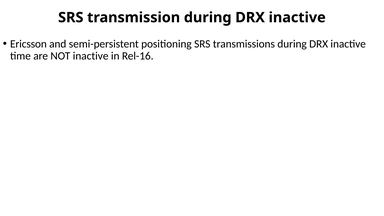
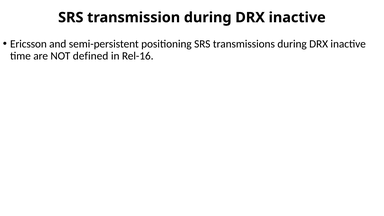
NOT inactive: inactive -> defined (91, 56)
